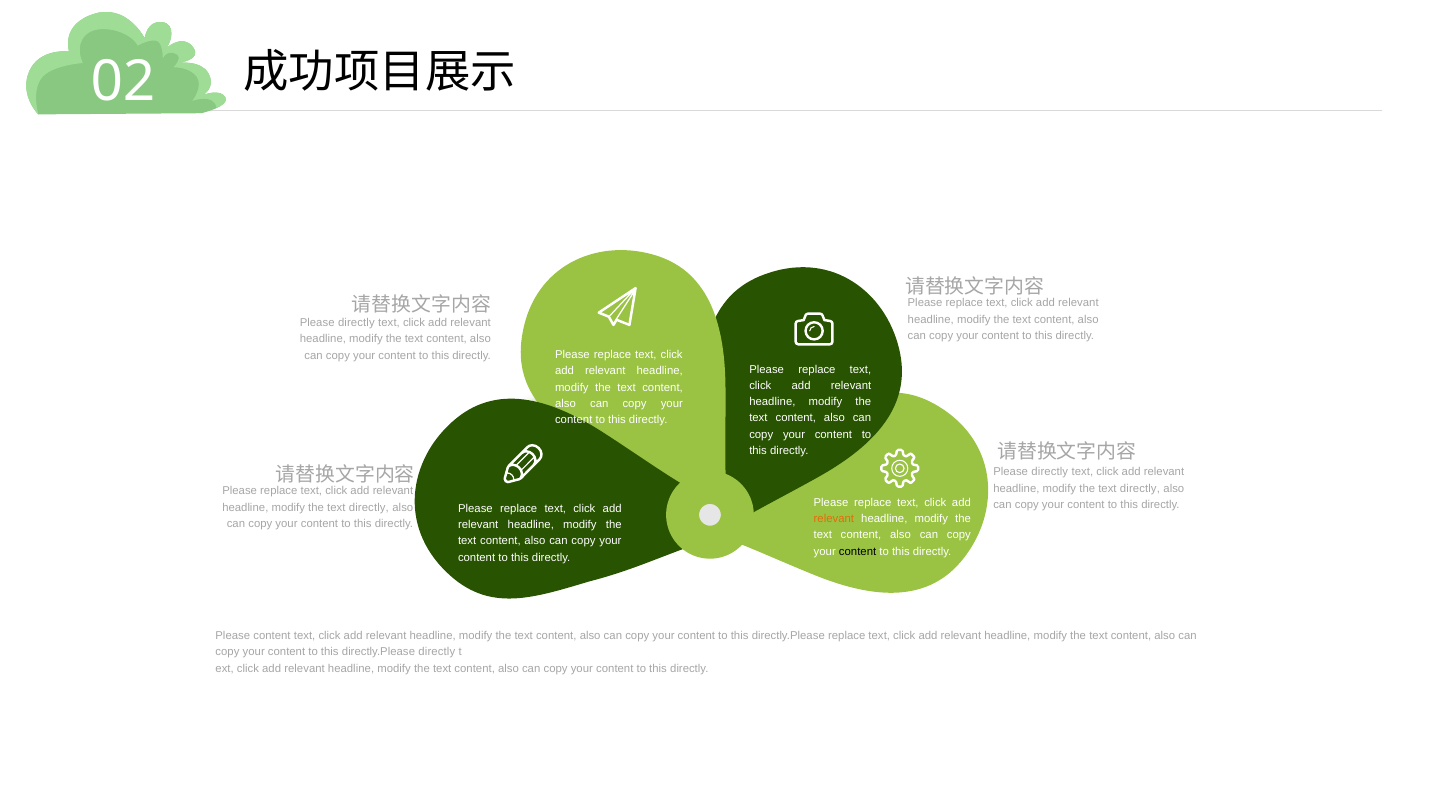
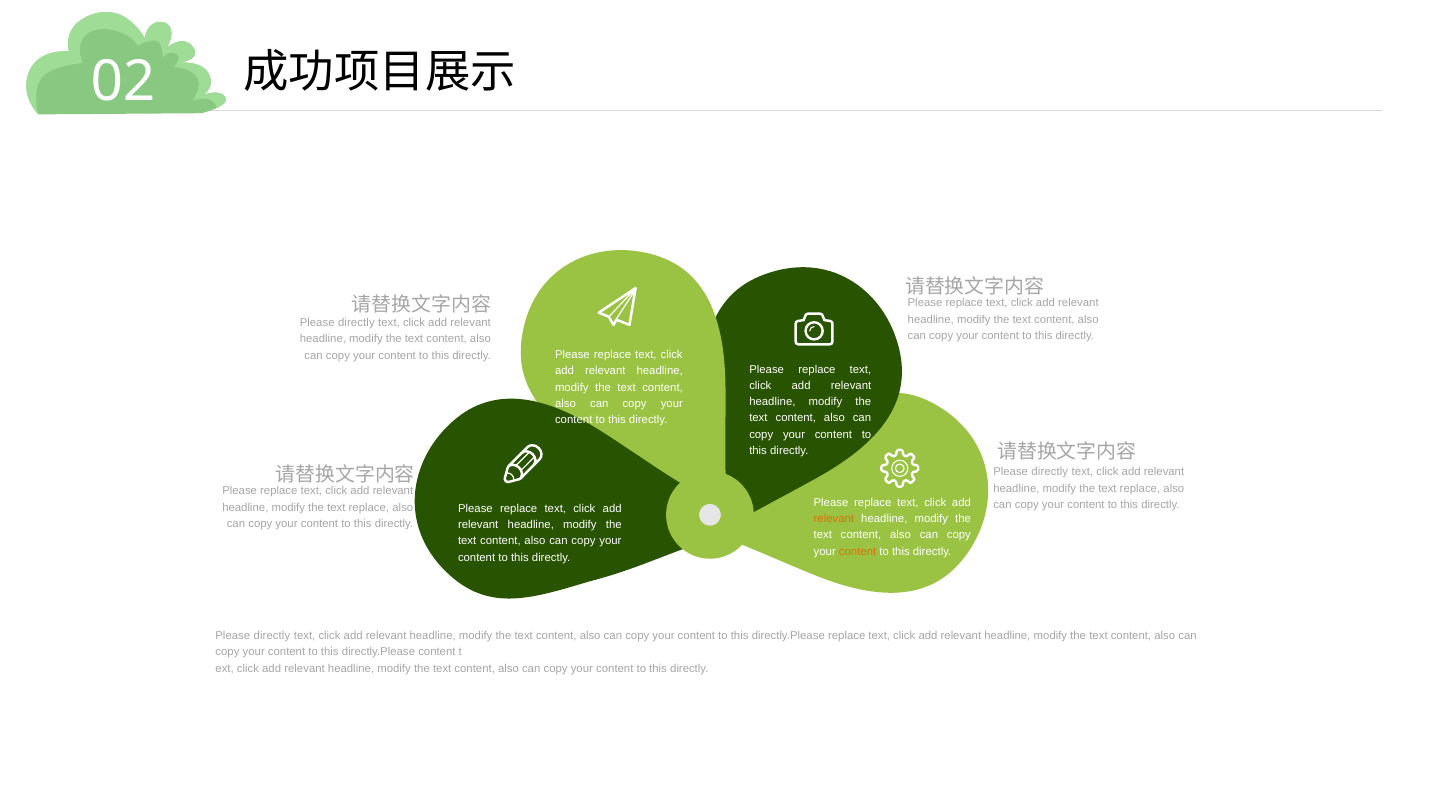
directly: directly -> replace (1140, 488)
directly: directly -> replace (369, 507)
content colour: black -> orange (858, 551)
content: content -> directly (272, 636)
directly.Please directly: directly -> content (437, 652)
